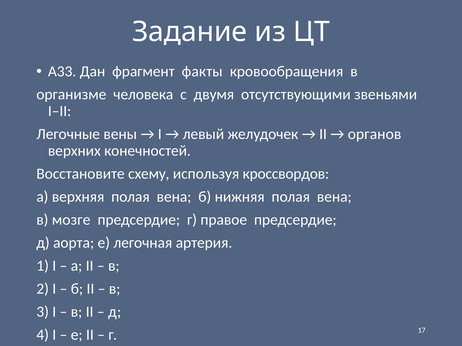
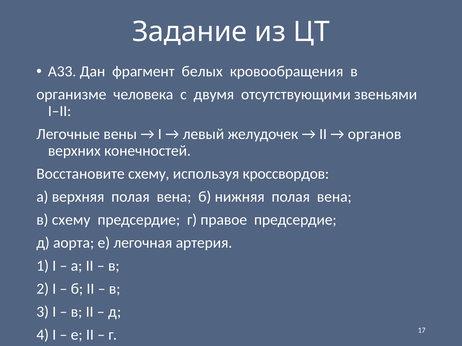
факты: факты -> белых (202, 72)
в мозге: мозге -> схему (71, 220)
